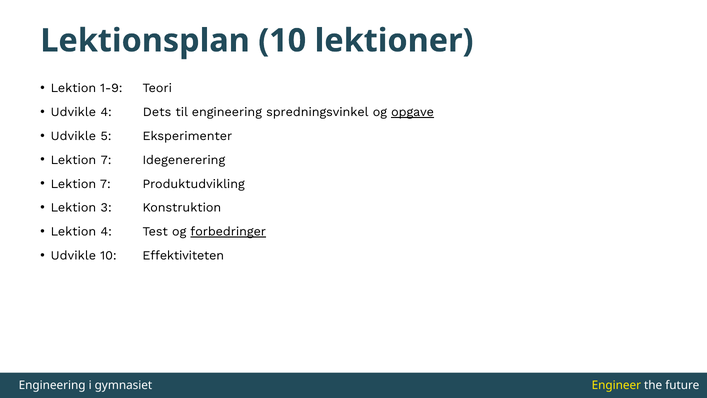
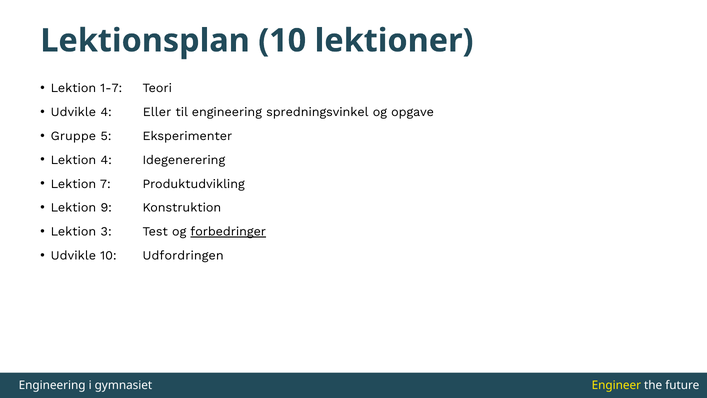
1-9: 1-9 -> 1-7 (111, 88)
Dets: Dets -> Eller (157, 112)
opgave underline: present -> none (413, 112)
Udvikle: Udvikle -> Gruppe (73, 136)
7: 7 -> 4 (106, 160)
3: 3 -> 9 (106, 208)
Lektion 4: 4 -> 3 (106, 231)
Effektiviteten: Effektiviteten -> Udfordringen (183, 255)
